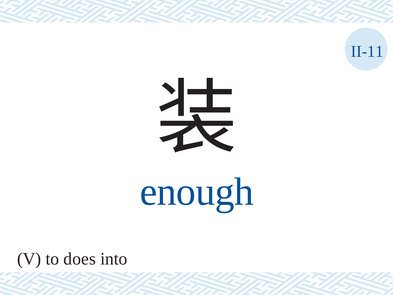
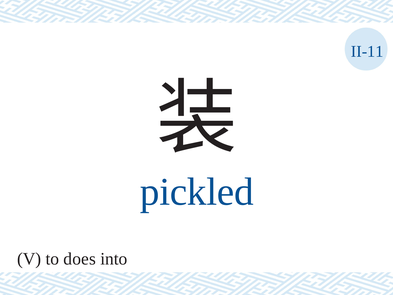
enough: enough -> pickled (197, 192)
